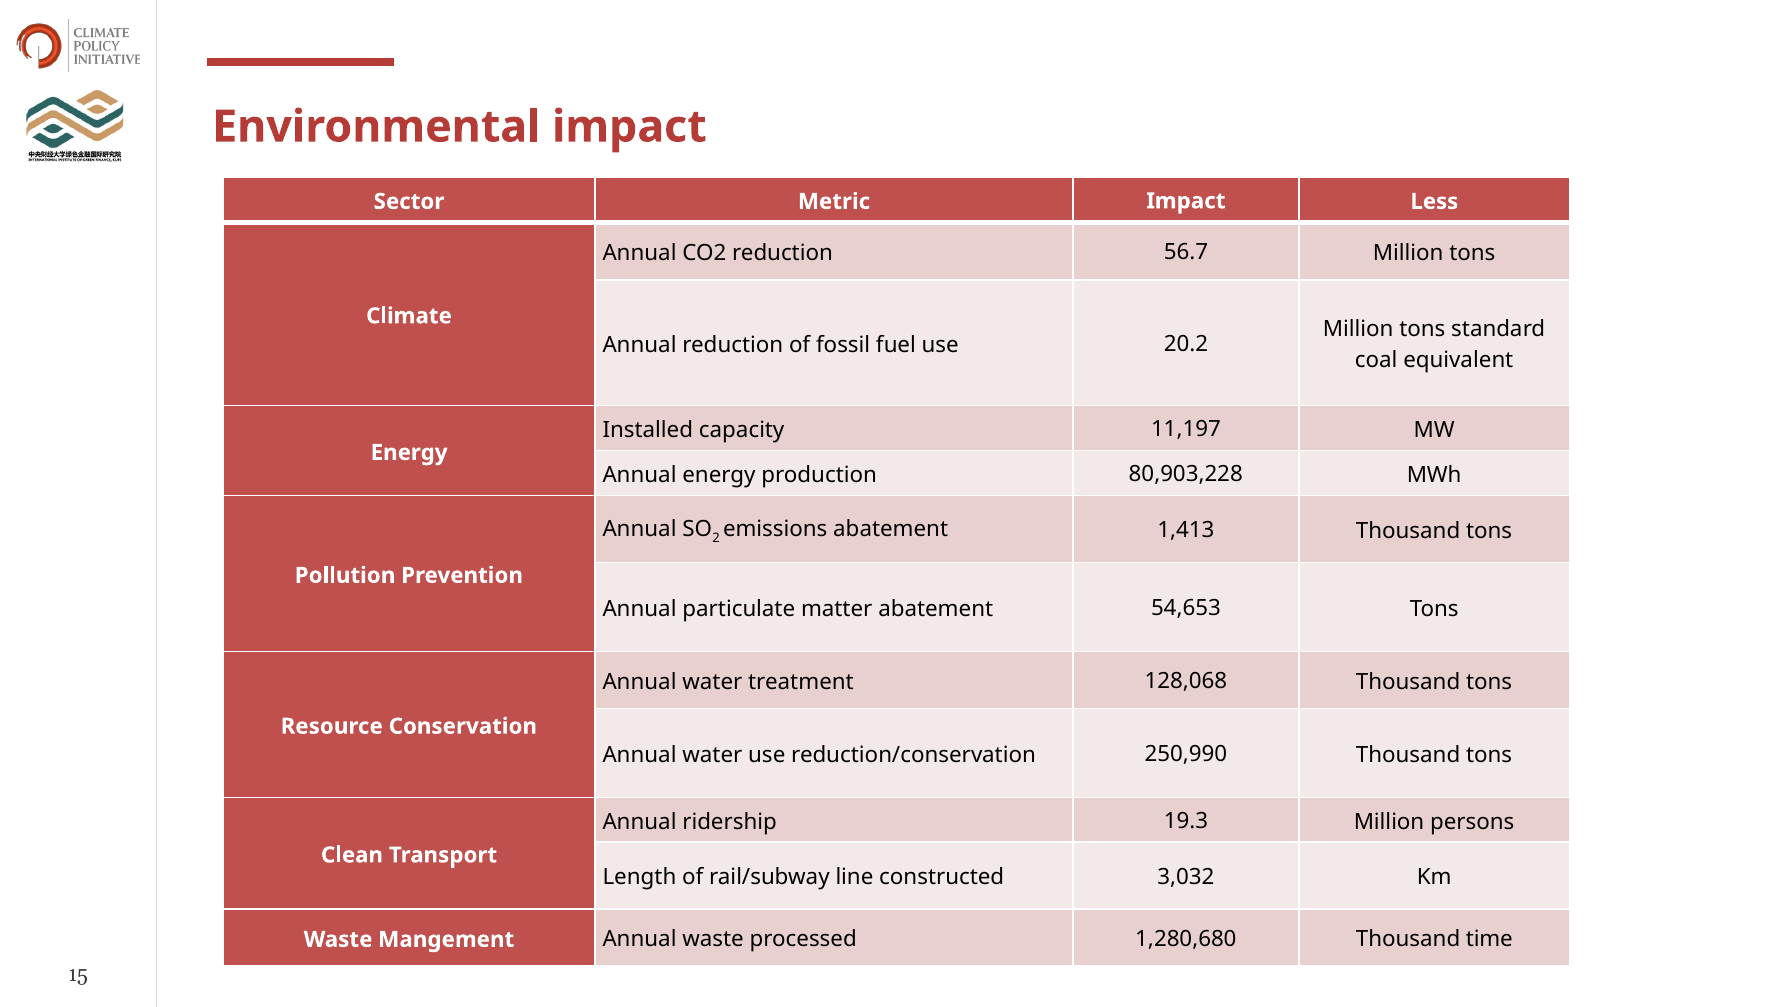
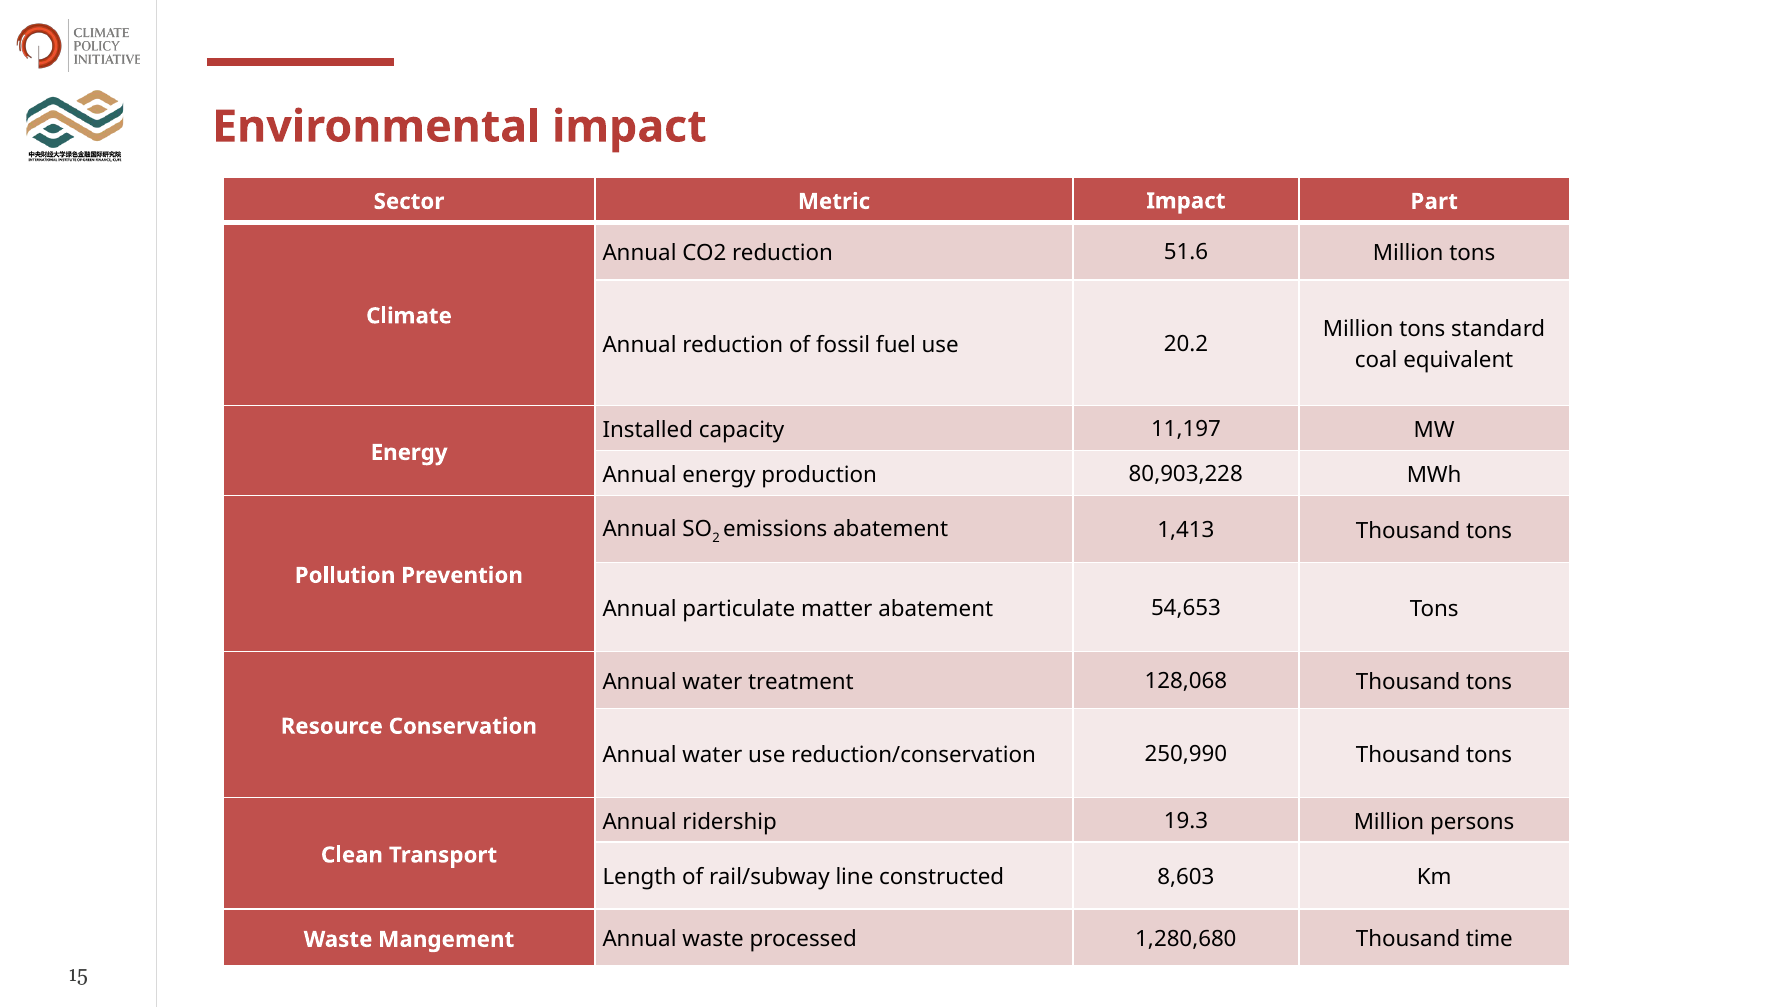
Less: Less -> Part (1434, 202)
56.7: 56.7 -> 51.6 (1186, 253)
3,032: 3,032 -> 8,603 (1186, 877)
